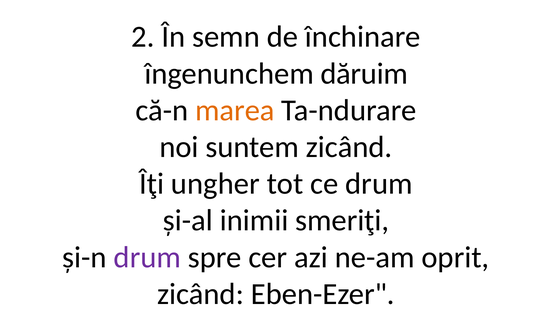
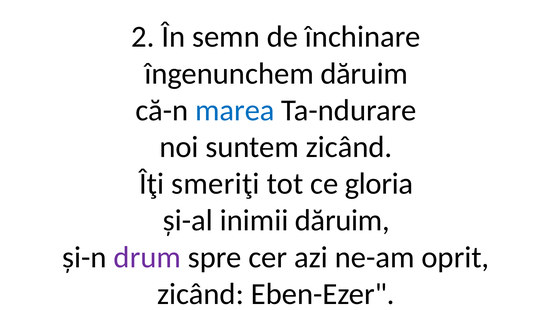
marea colour: orange -> blue (235, 110)
ungher: ungher -> smeriţi (215, 184)
ce drum: drum -> gloria (379, 184)
inimii smeriţi: smeriţi -> dăruim (342, 221)
